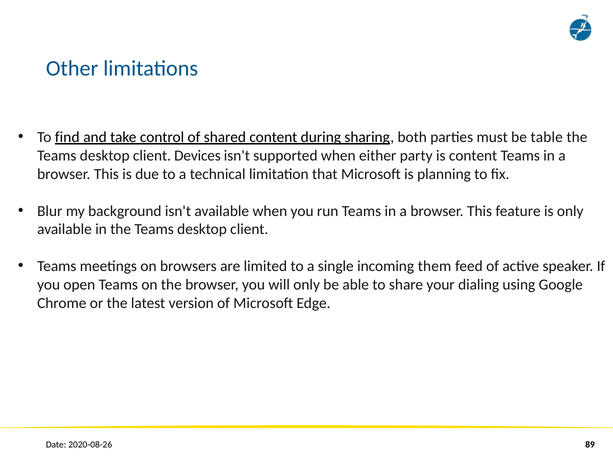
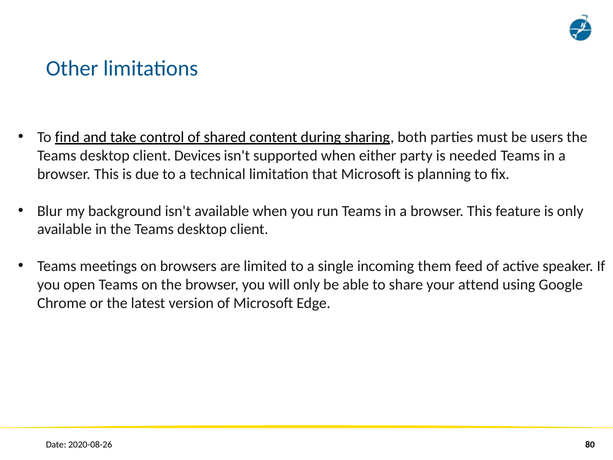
table: table -> users (547, 137)
is content: content -> needed (473, 156)
dialing: dialing -> attend (479, 284)
89: 89 -> 80 (590, 444)
